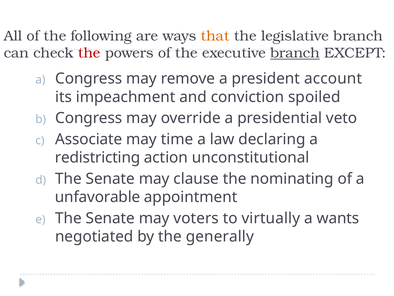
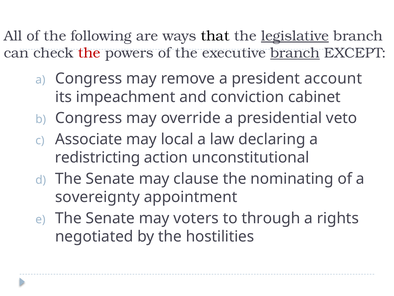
that colour: orange -> black (215, 36)
legislative underline: none -> present (295, 36)
spoiled: spoiled -> cabinet (314, 97)
time: time -> local (177, 139)
unfavorable: unfavorable -> sovereignty (97, 197)
virtually: virtually -> through (271, 218)
wants: wants -> rights (338, 218)
generally: generally -> hostilities (220, 236)
